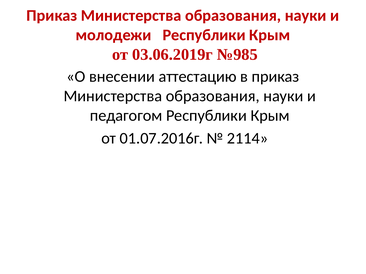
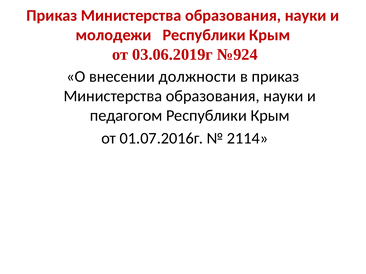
№985: №985 -> №924 (237, 55)
аттестацию: аттестацию -> должности (197, 77)
